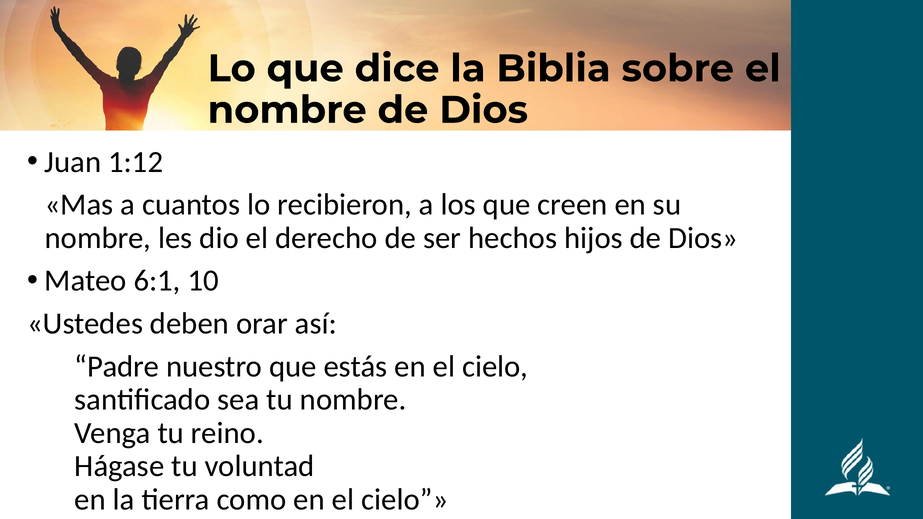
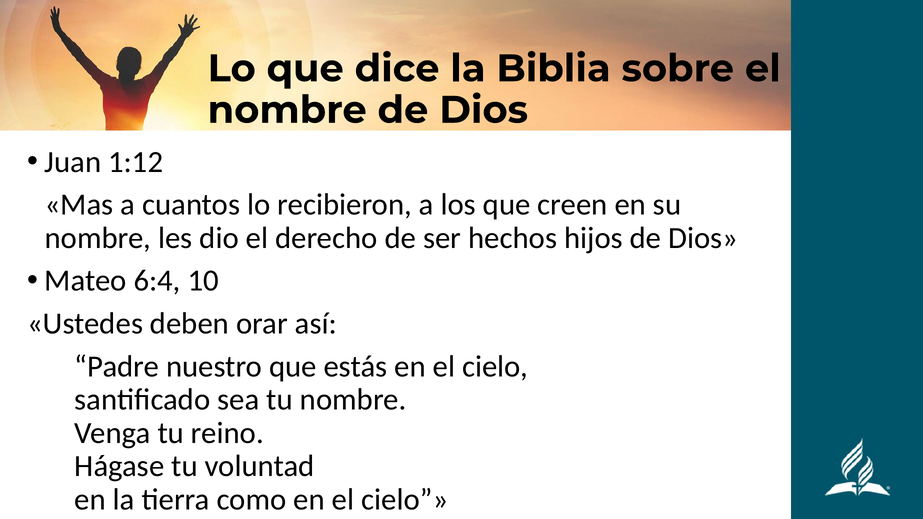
6:1: 6:1 -> 6:4 (157, 281)
